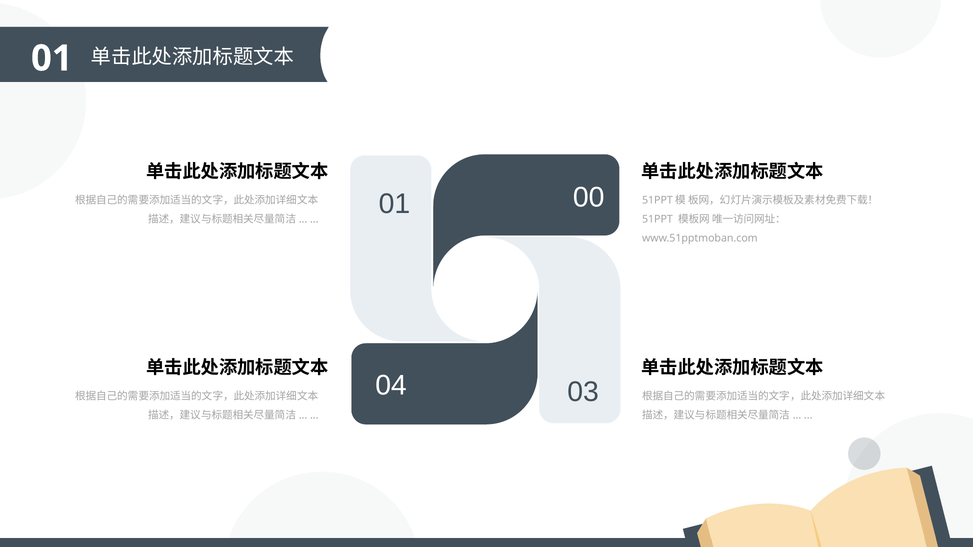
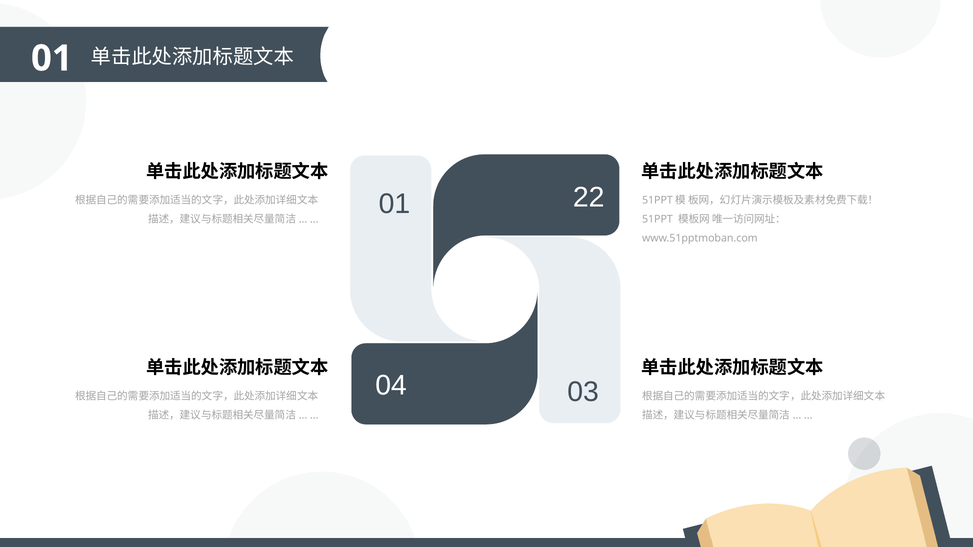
00: 00 -> 22 (589, 197)
